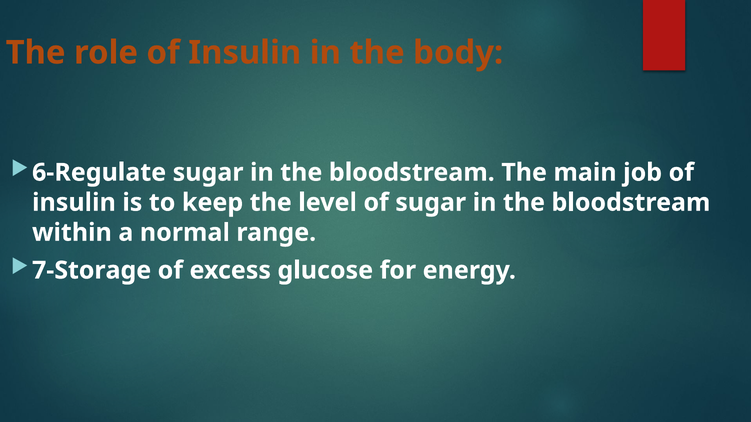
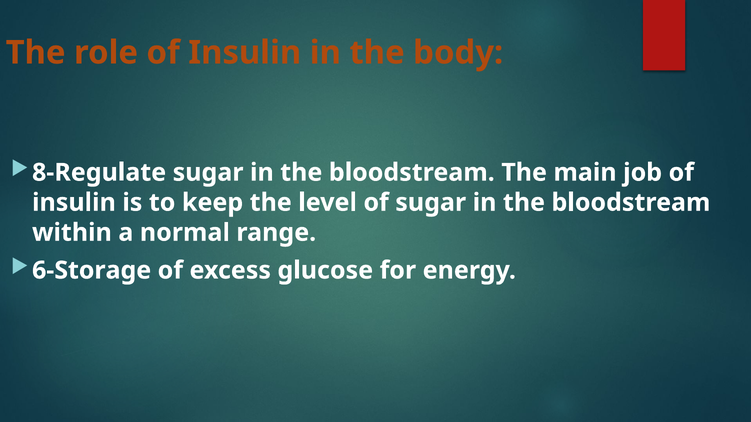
6-Regulate: 6-Regulate -> 8-Regulate (99, 173)
7-Storage: 7-Storage -> 6-Storage (92, 271)
